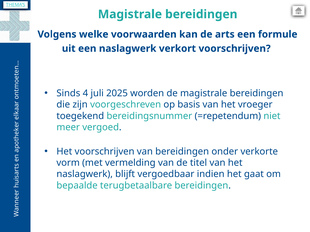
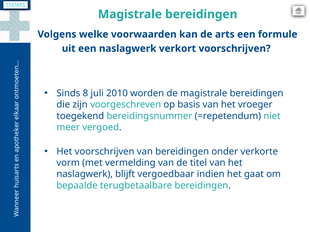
4: 4 -> 8 (85, 93)
2025: 2025 -> 2010 (117, 93)
